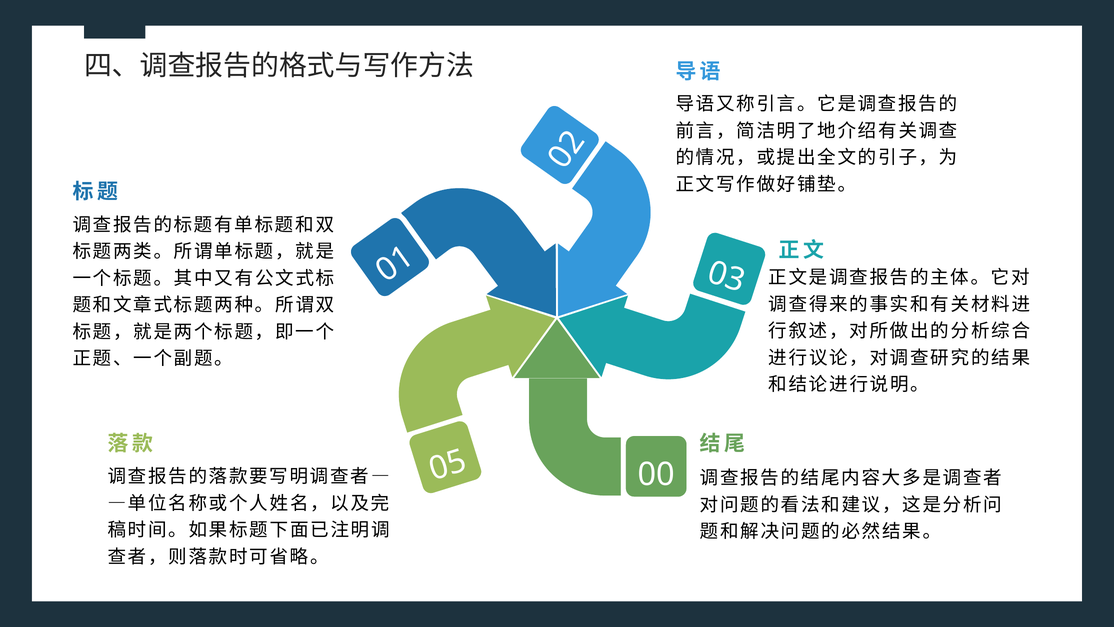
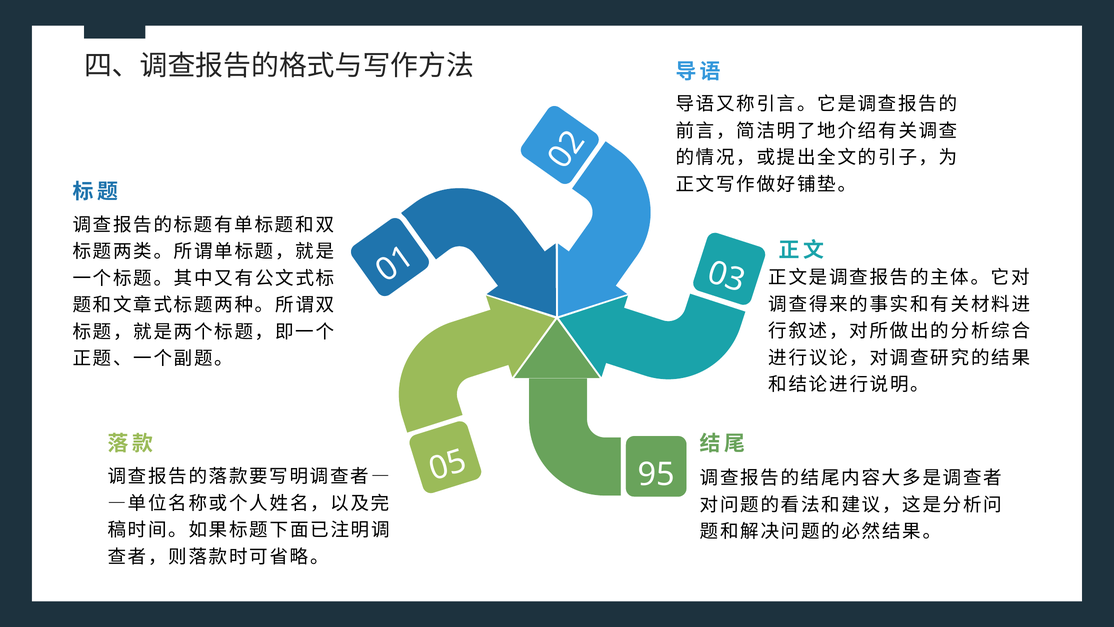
00: 00 -> 95 (656, 474)
